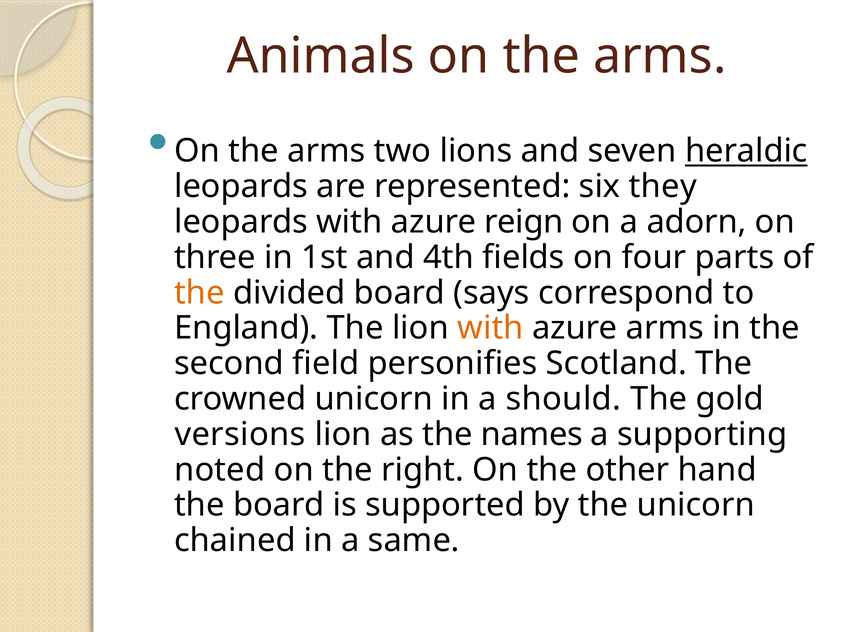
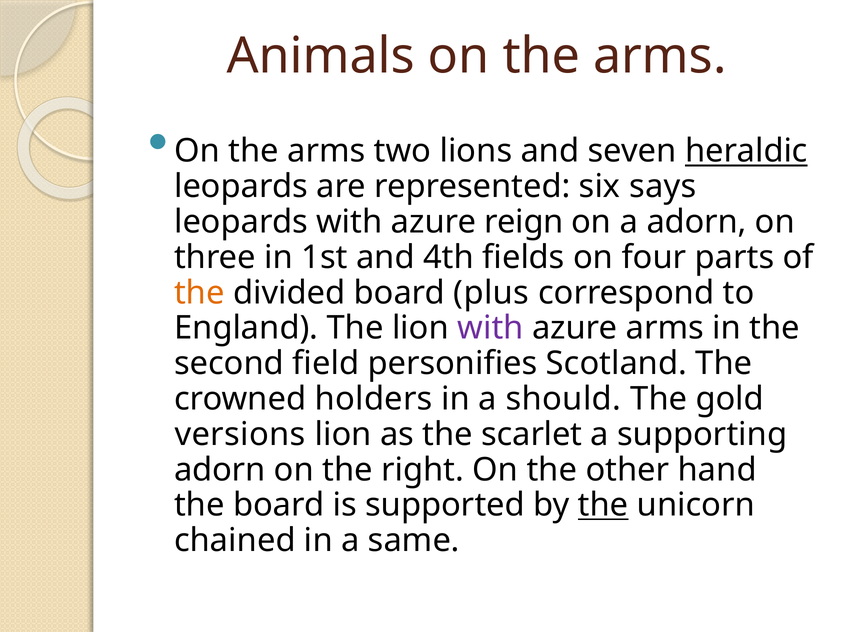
they: they -> says (663, 186)
says: says -> plus (491, 293)
with colour: orange -> purple (490, 328)
crowned unicorn: unicorn -> holders (374, 399)
names: names -> scarlet (532, 434)
noted: noted -> adorn (220, 469)
the underline: none -> present (603, 505)
